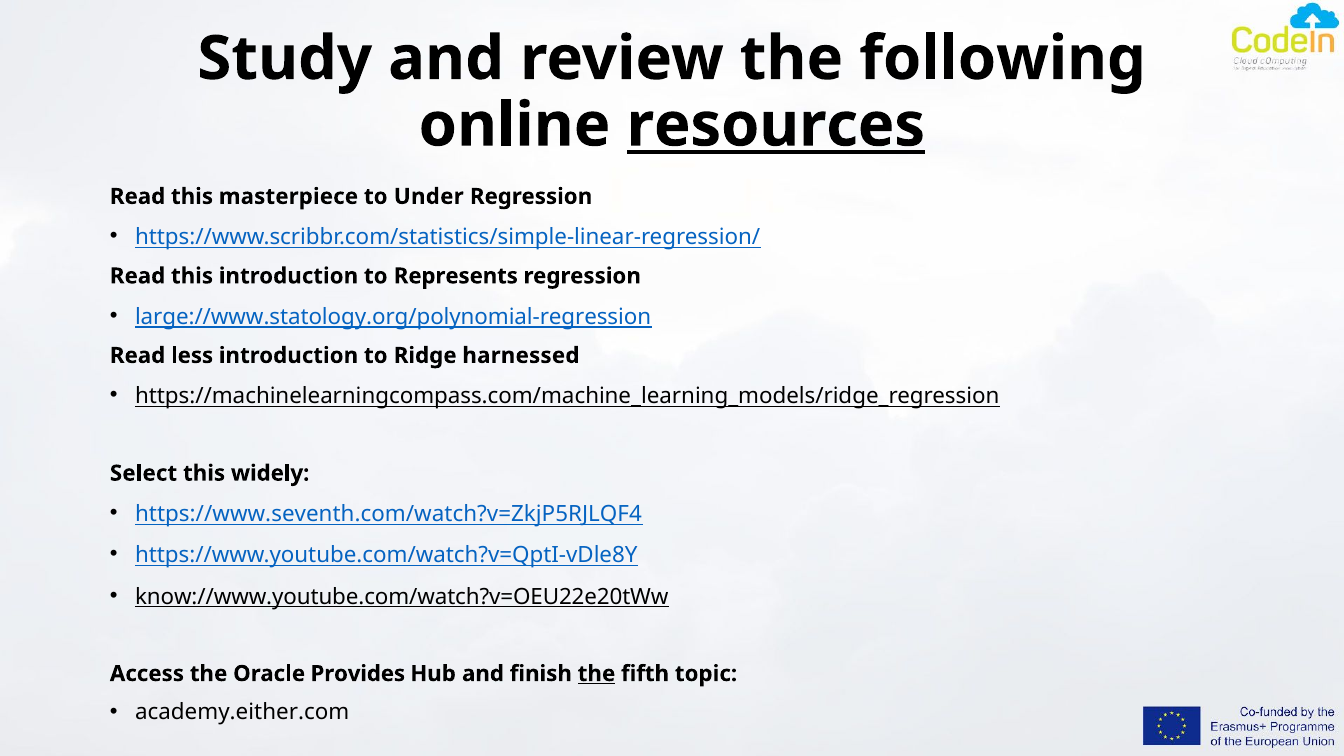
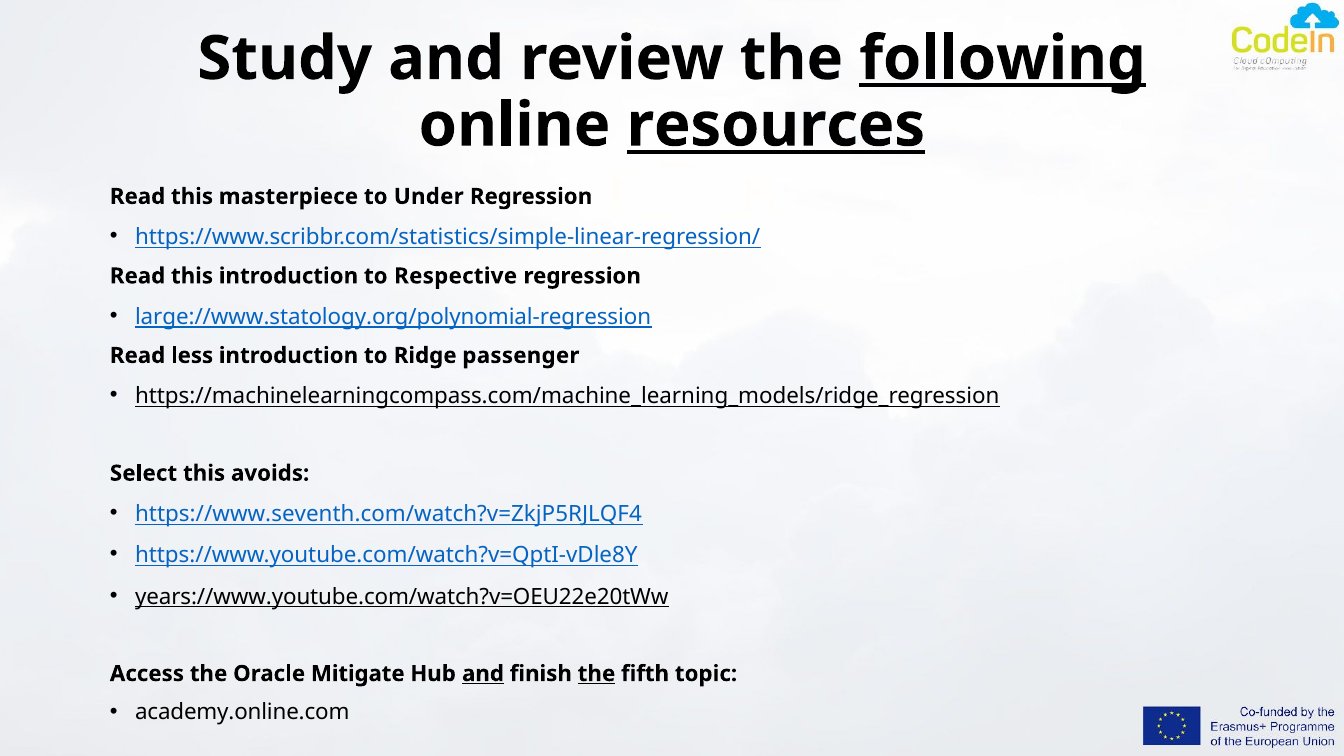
following underline: none -> present (1003, 59)
Represents: Represents -> Respective (456, 276)
harnessed: harnessed -> passenger (521, 356)
widely: widely -> avoids (270, 473)
know://www.youtube.com/watch?v=OEU22e20tWw: know://www.youtube.com/watch?v=OEU22e20tWw -> years://www.youtube.com/watch?v=OEU22e20tWw (402, 597)
Provides: Provides -> Mitigate (358, 674)
and underline: none -> present (483, 674)
academy.either.com: academy.either.com -> academy.online.com (242, 712)
